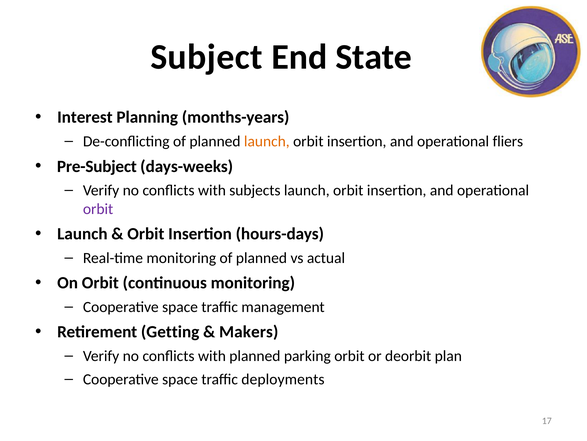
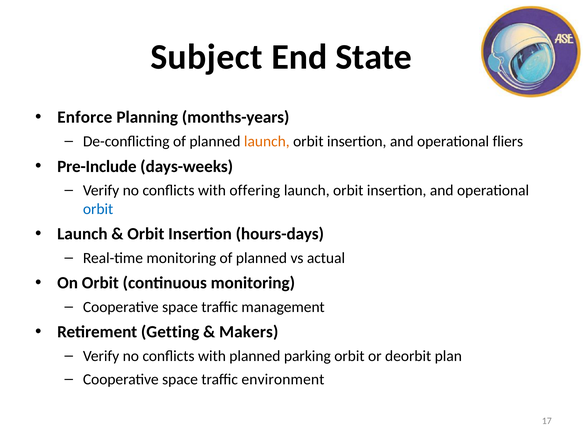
Interest: Interest -> Enforce (85, 117)
Pre-Subject: Pre-Subject -> Pre-Include (97, 166)
subjects: subjects -> offering (255, 190)
orbit colour: purple -> blue (98, 209)
deployments: deployments -> environment (283, 379)
